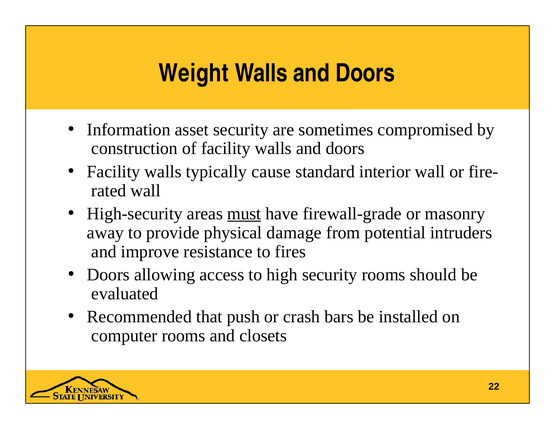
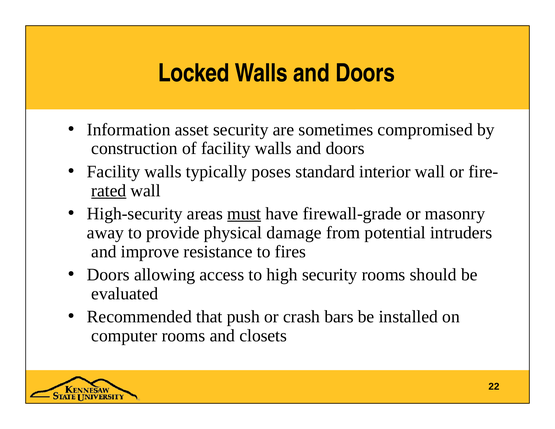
Weight: Weight -> Locked (194, 73)
cause: cause -> poses (271, 172)
rated underline: none -> present (109, 191)
